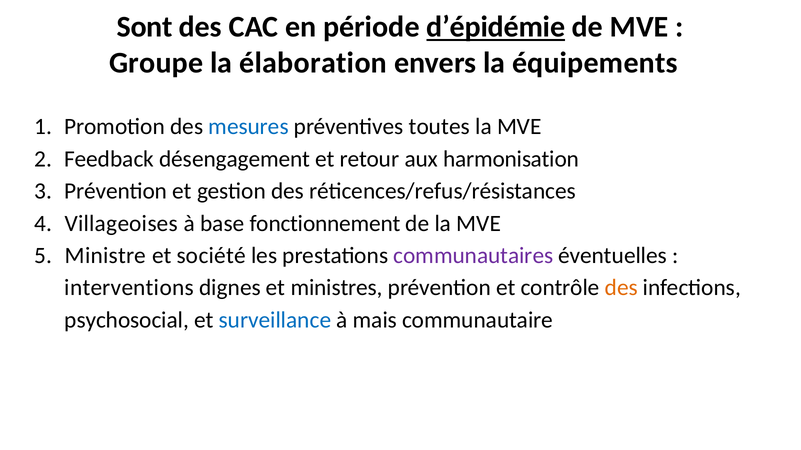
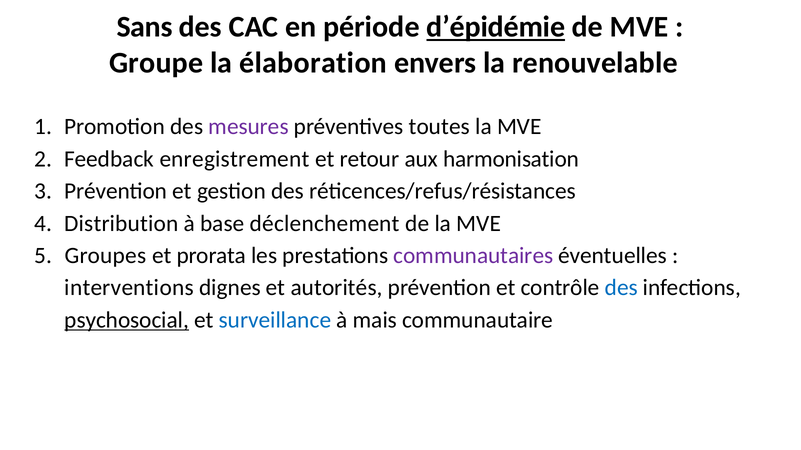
Sont: Sont -> Sans (145, 27)
équipements: équipements -> renouvelable (595, 63)
mesures colour: blue -> purple (249, 127)
désengagement: désengagement -> enregistrement (235, 159)
Villageoises: Villageoises -> Distribution (121, 224)
fonctionnement: fonctionnement -> déclenchement (325, 224)
Ministre: Ministre -> Groupes (105, 256)
société: société -> prorata (211, 256)
ministres: ministres -> autorités (337, 288)
des colour: orange -> blue (621, 288)
psychosocial underline: none -> present (127, 320)
